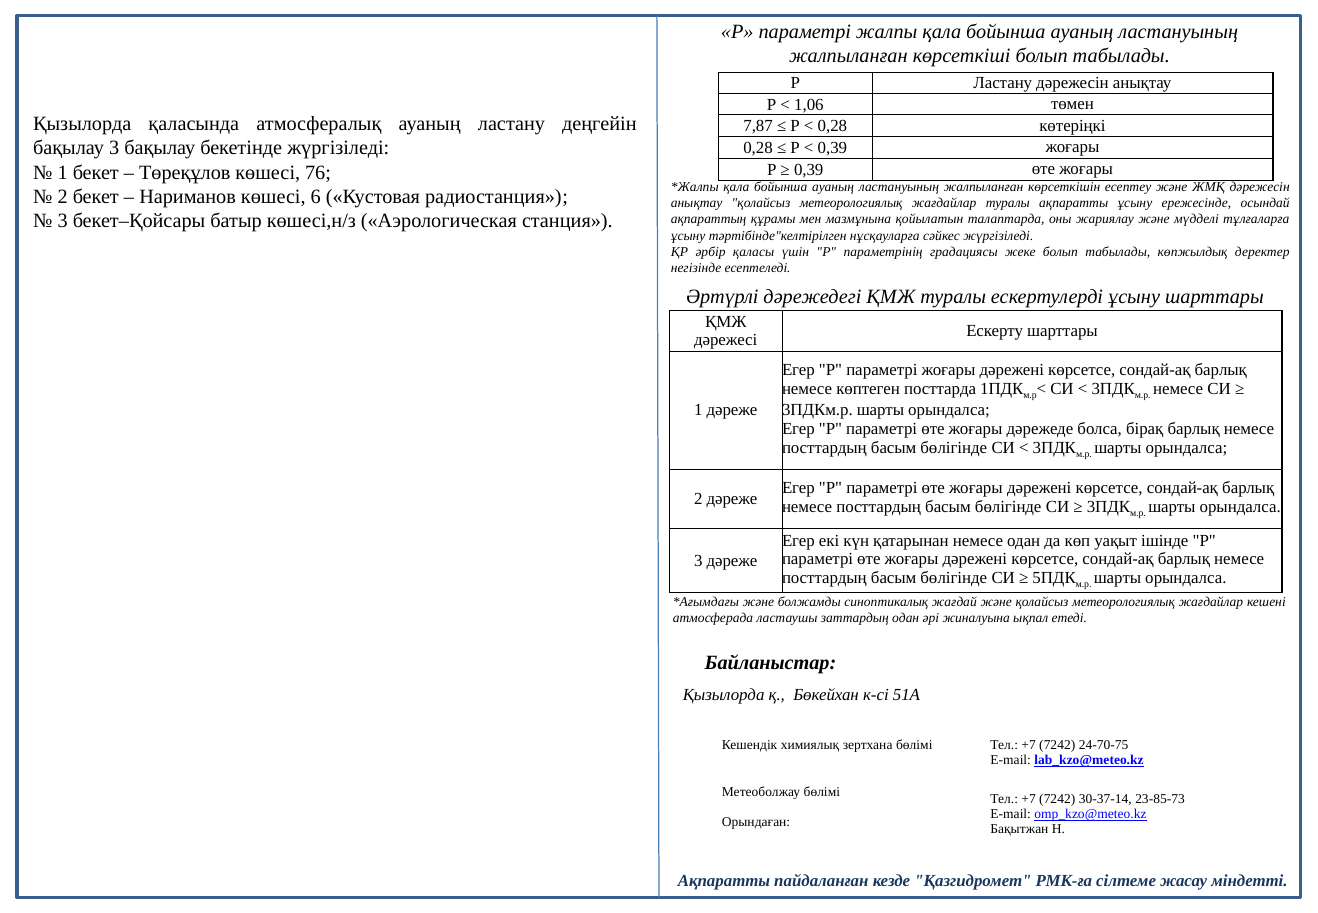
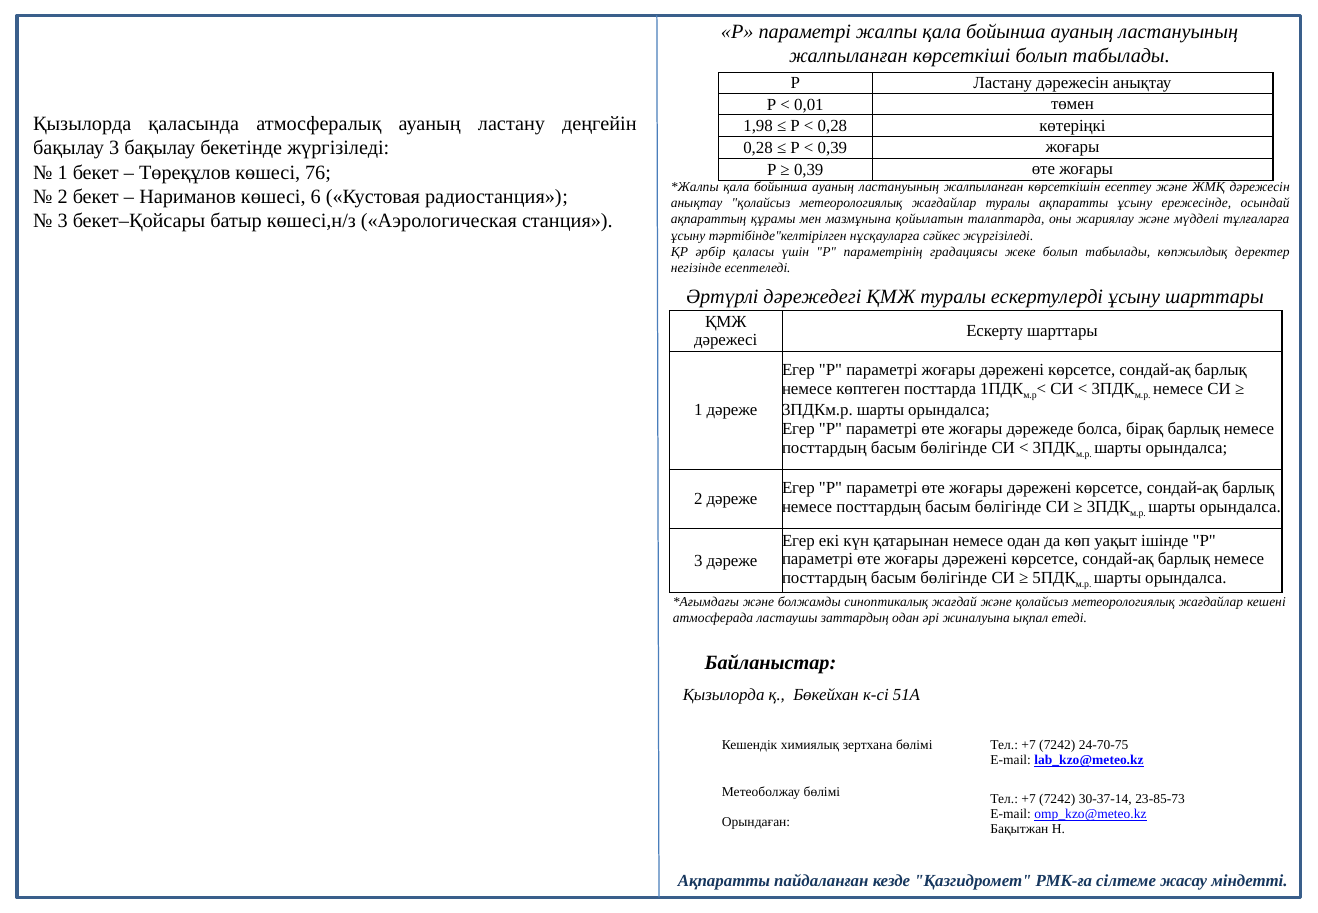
1,06: 1,06 -> 0,01 (809, 104)
7,87: 7,87 -> 1,98 (758, 126)
